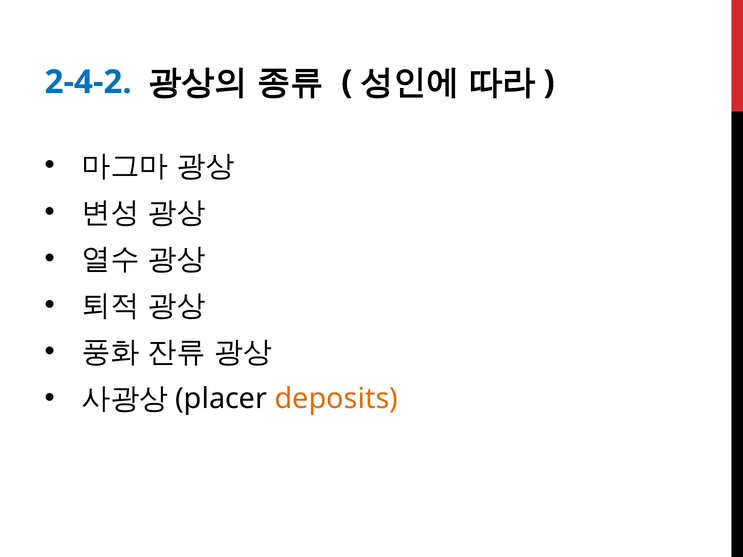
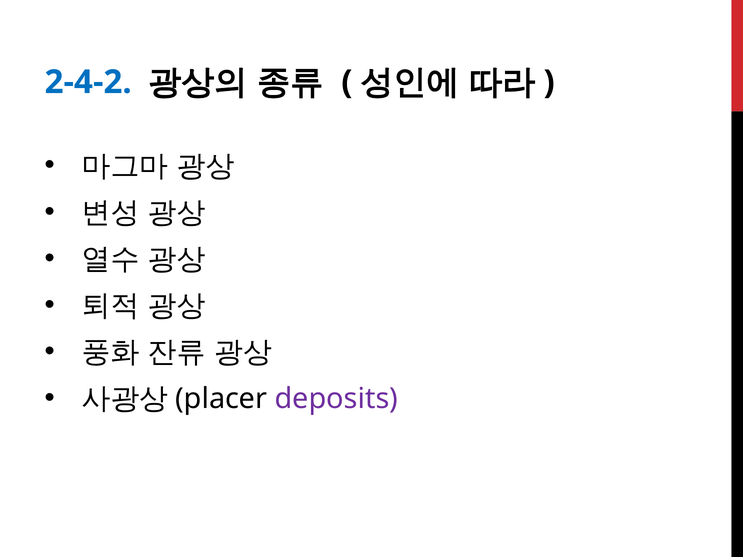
deposits colour: orange -> purple (336, 399)
